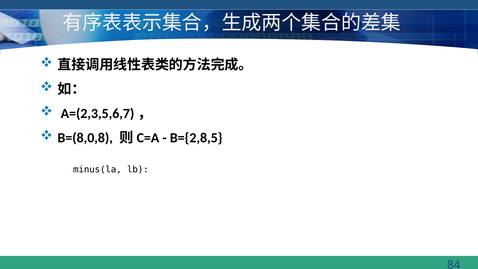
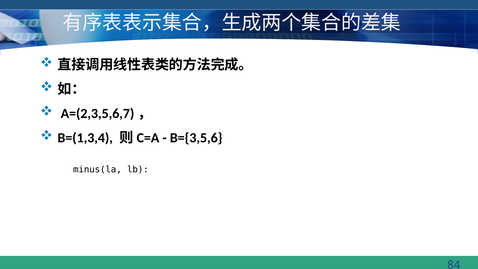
B=(8,0,8: B=(8,0,8 -> B=(1,3,4 (85, 138)
B={2,8,5: B={2,8,5 -> B={3,5,6 (196, 138)
